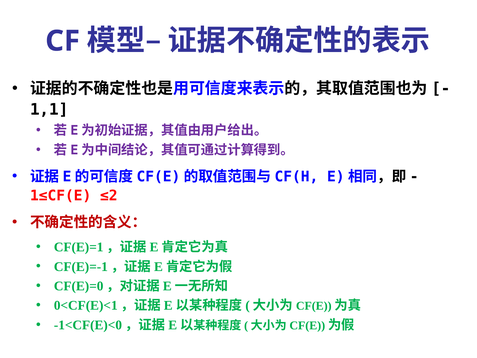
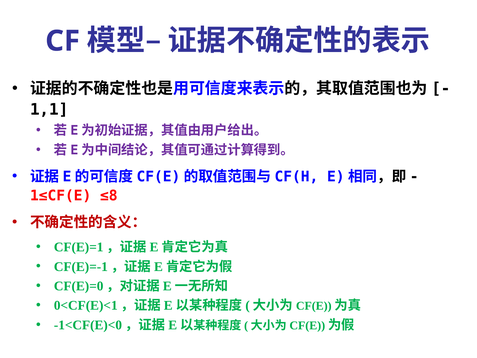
≤2: ≤2 -> ≤8 (109, 196)
